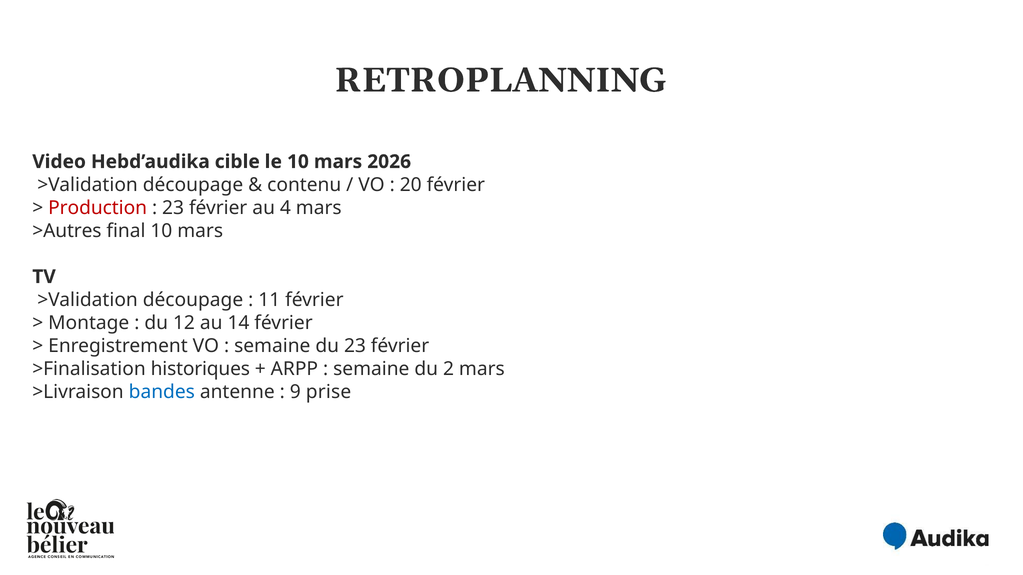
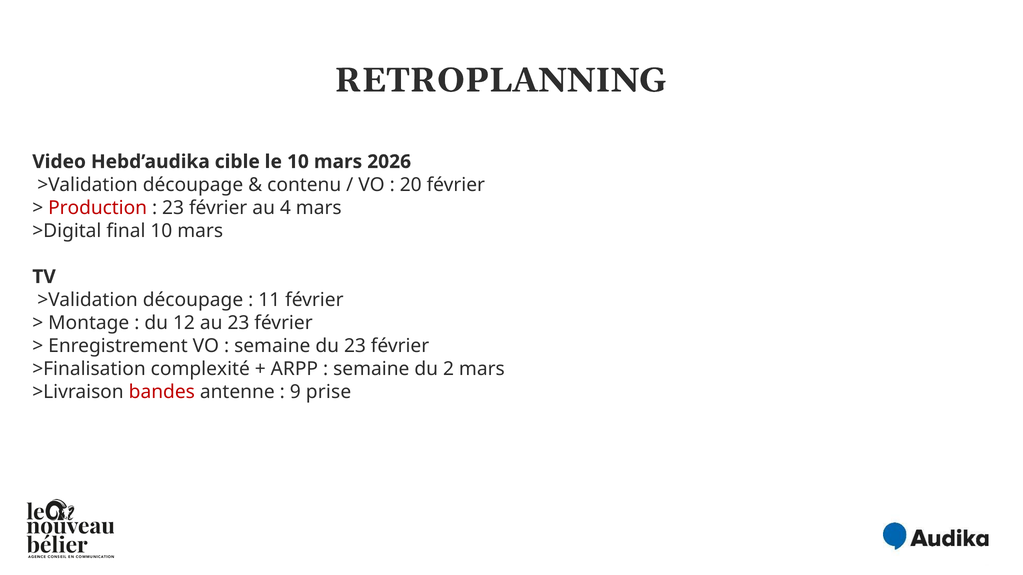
>Autres: >Autres -> >Digital (67, 231)
au 14: 14 -> 23 (238, 323)
historiques: historiques -> complexité (200, 369)
bandes colour: blue -> red (162, 392)
